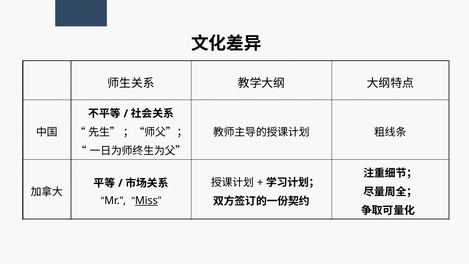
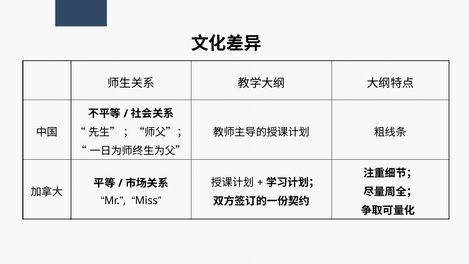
Miss underline: present -> none (146, 201)
